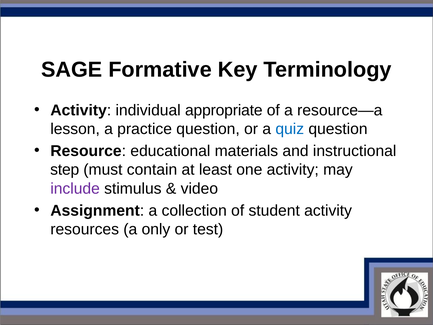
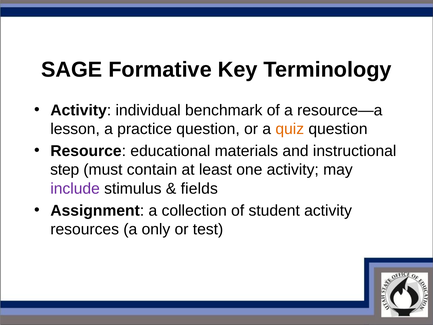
appropriate: appropriate -> benchmark (224, 110)
quiz colour: blue -> orange (290, 129)
video: video -> fields (199, 188)
